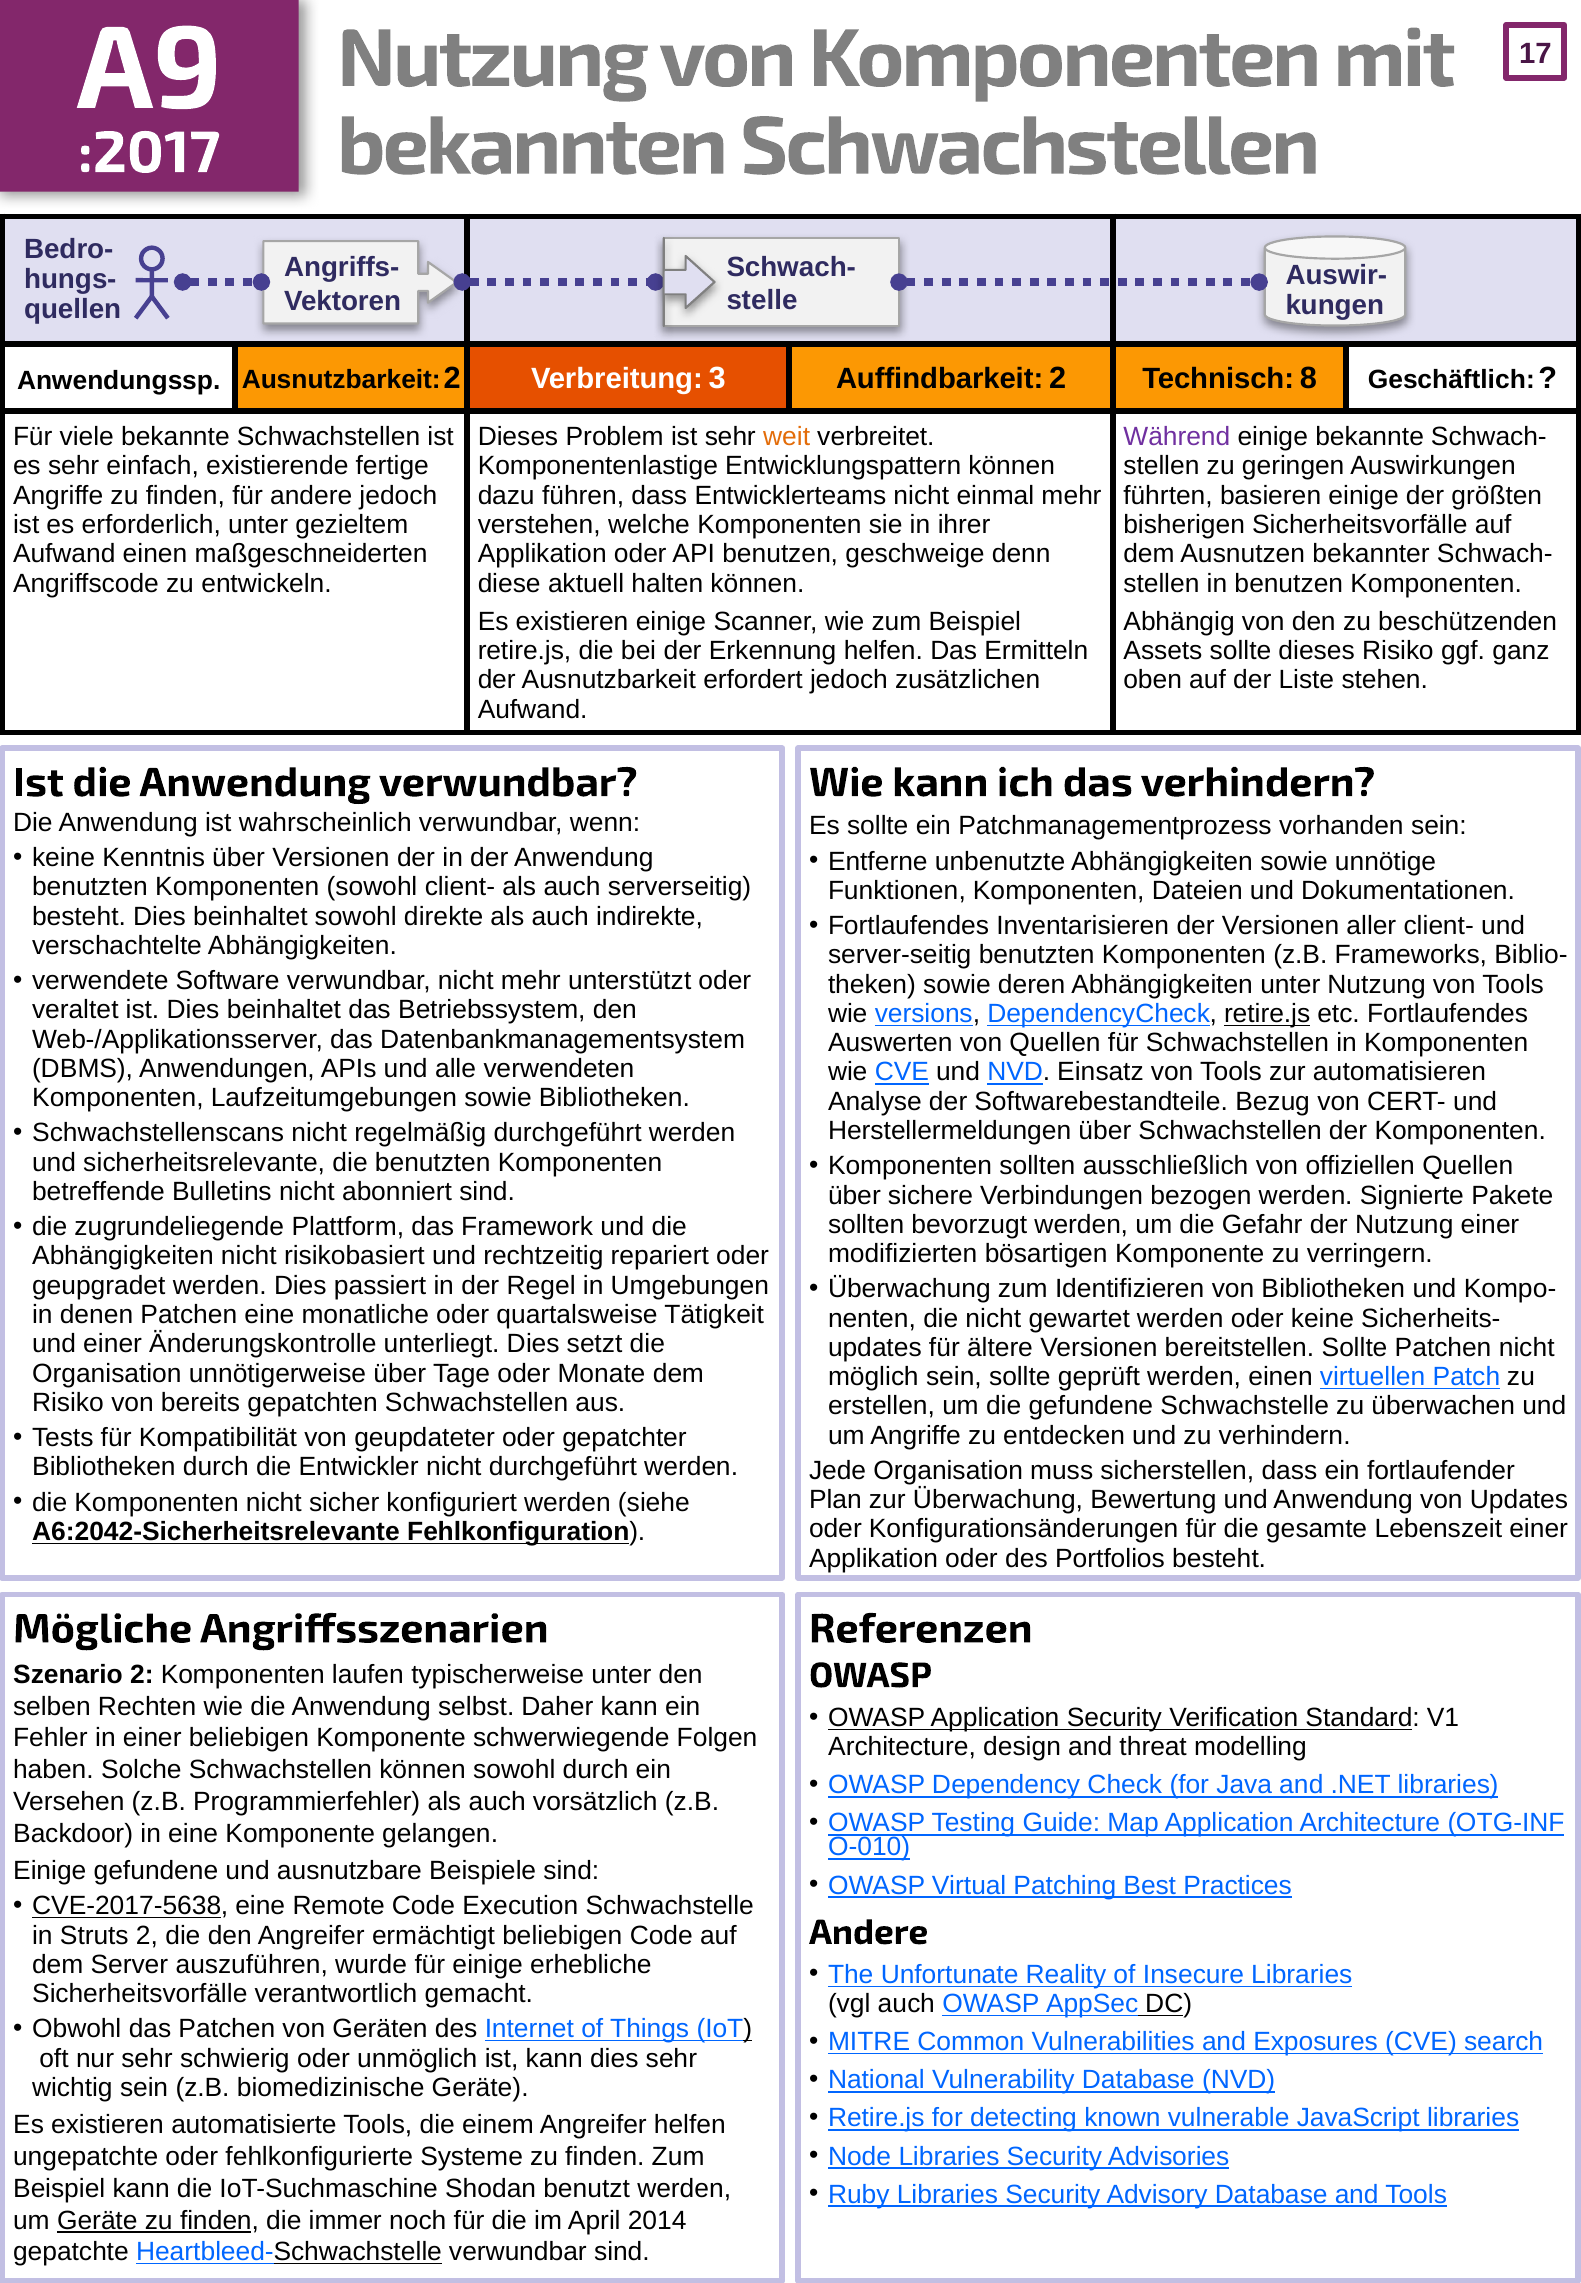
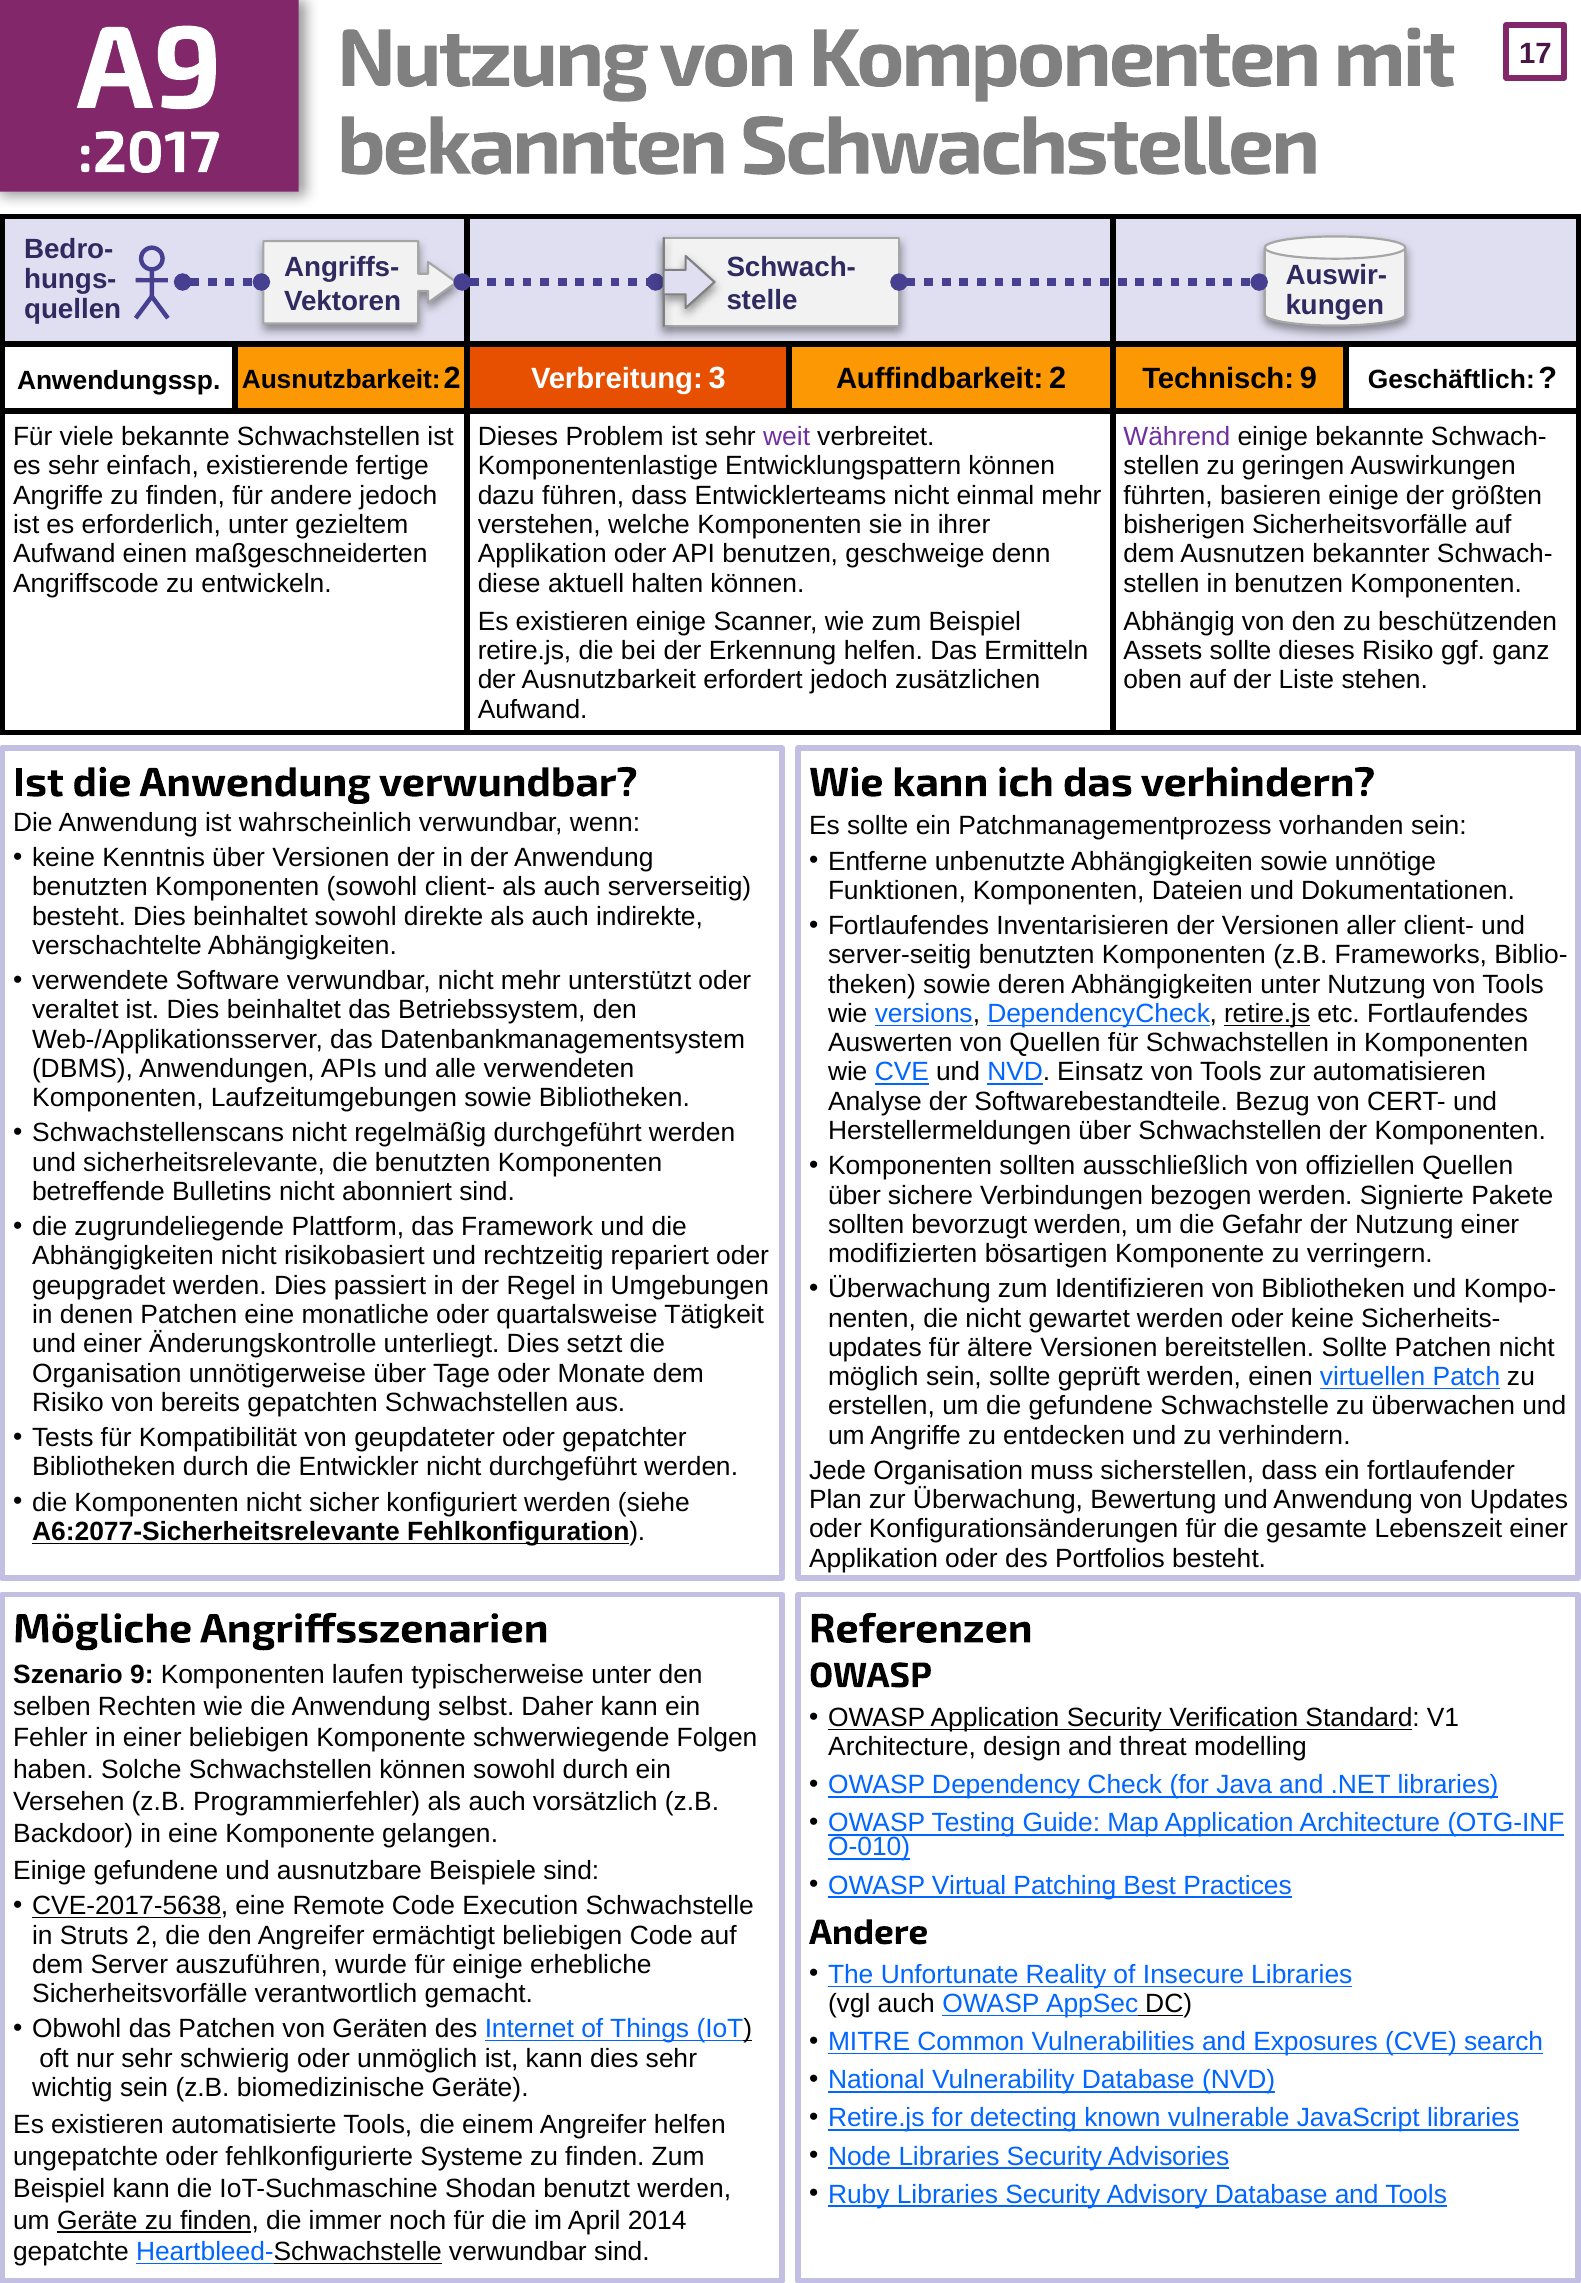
Technisch 8: 8 -> 9 (1308, 379)
weit colour: orange -> purple (787, 437)
A6:2042-Sicherheitsrelevante: A6:2042-Sicherheitsrelevante -> A6:2077-Sicherheitsrelevante (216, 1532)
Szenario 2: 2 -> 9 (142, 1675)
